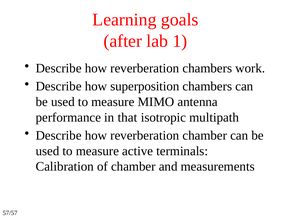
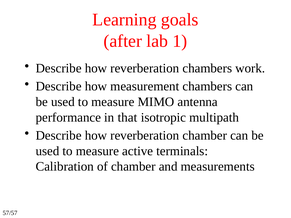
superposition: superposition -> measurement (145, 86)
